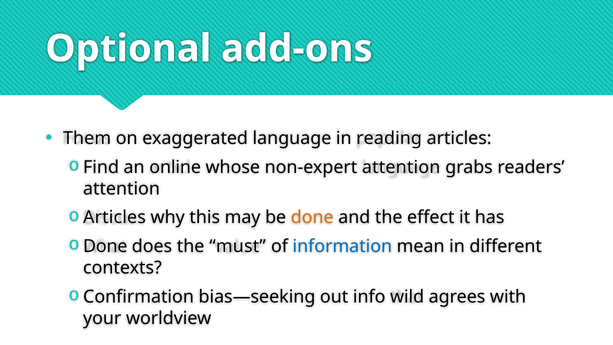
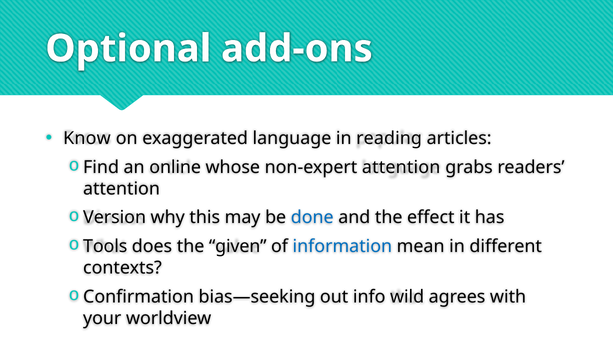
Them: Them -> Know (87, 138)
Articles: Articles -> Version (115, 217)
done colour: orange -> blue (312, 217)
Done: Done -> Tools (105, 246)
must: must -> given (238, 246)
